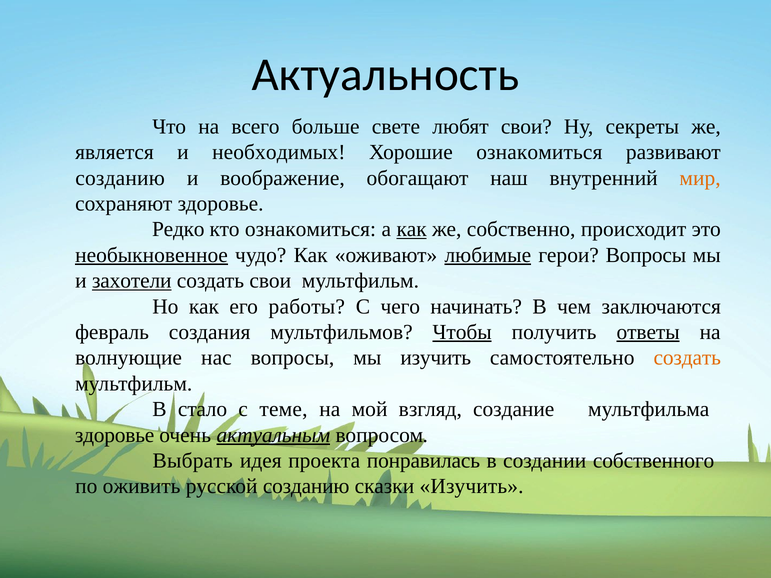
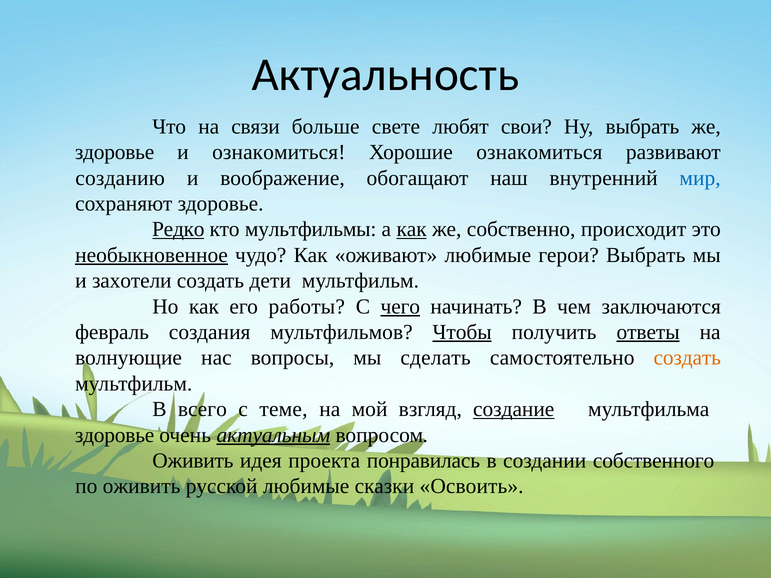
всего: всего -> связи (256, 127)
Ну секреты: секреты -> выбрать (642, 127)
является: является -> здоровье (115, 152)
и необходимых: необходимых -> ознакомиться (279, 152)
мир colour: orange -> blue (700, 178)
Редко underline: none -> present (178, 229)
кто ознакомиться: ознакомиться -> мультфильмы (311, 229)
любимые underline: present -> none (488, 255)
герои Вопросы: Вопросы -> Выбрать (646, 255)
захотели underline: present -> none (132, 281)
создать свои: свои -> дети (270, 281)
чего underline: none -> present (400, 307)
мы изучить: изучить -> сделать (436, 358)
стало: стало -> всего (202, 409)
создание underline: none -> present (514, 409)
Выбрать: Выбрать -> Оживить (193, 461)
русской созданию: созданию -> любимые (306, 487)
сказки Изучить: Изучить -> Освоить (472, 487)
